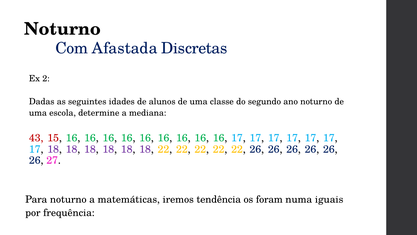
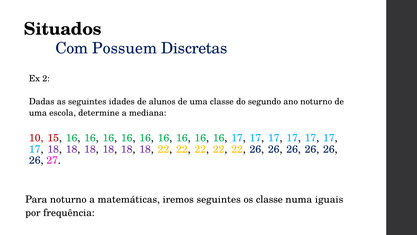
Noturno: Noturno -> Situados (63, 29)
Afastada: Afastada -> Possuem (125, 48)
43: 43 -> 10 (36, 138)
iremos tendência: tendência -> seguintes (219, 199)
os foram: foram -> classe (269, 199)
